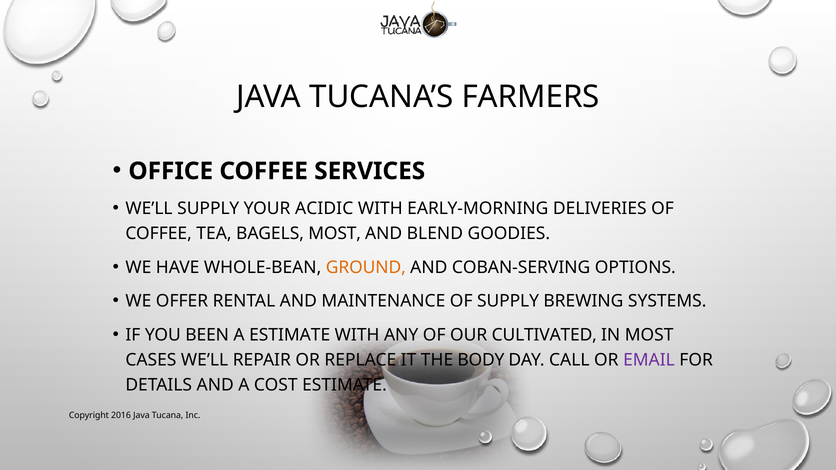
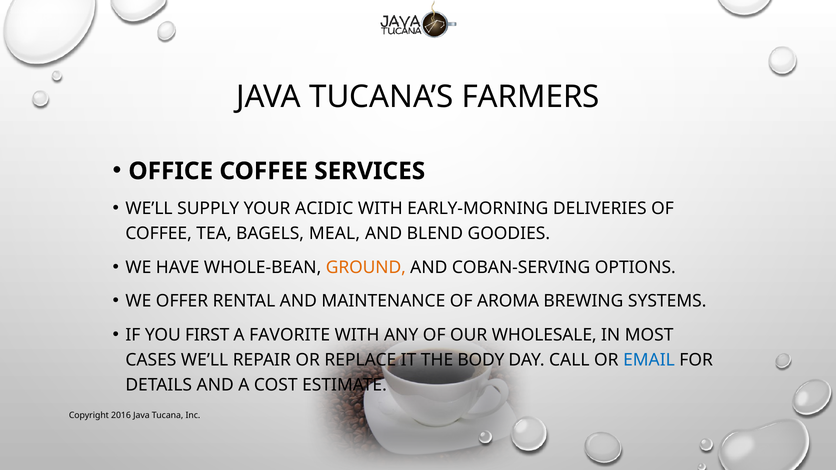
BAGELS MOST: MOST -> MEAL (334, 234)
OF SUPPLY: SUPPLY -> AROMA (508, 301)
BEEN: BEEN -> FIRST (207, 335)
A ESTIMATE: ESTIMATE -> FAVORITE (290, 335)
CULTIVATED: CULTIVATED -> WHOLESALE (544, 335)
EMAIL colour: purple -> blue (649, 360)
